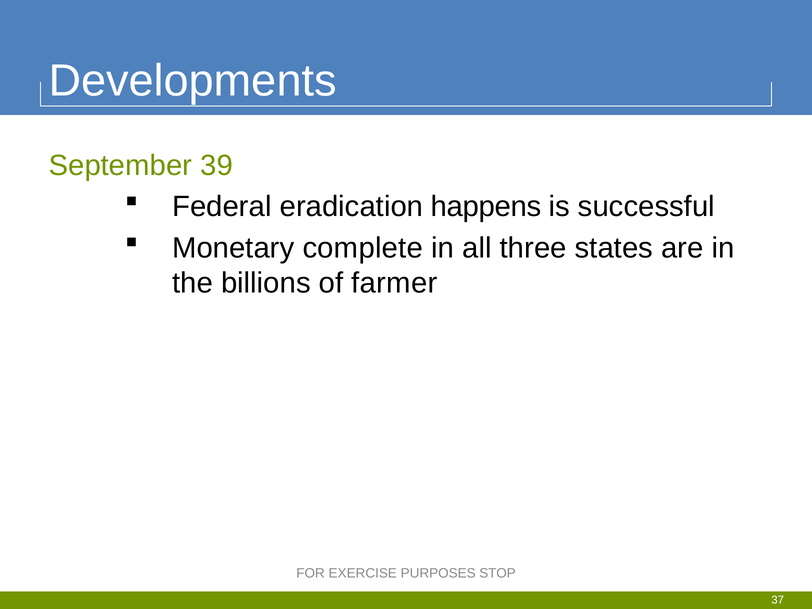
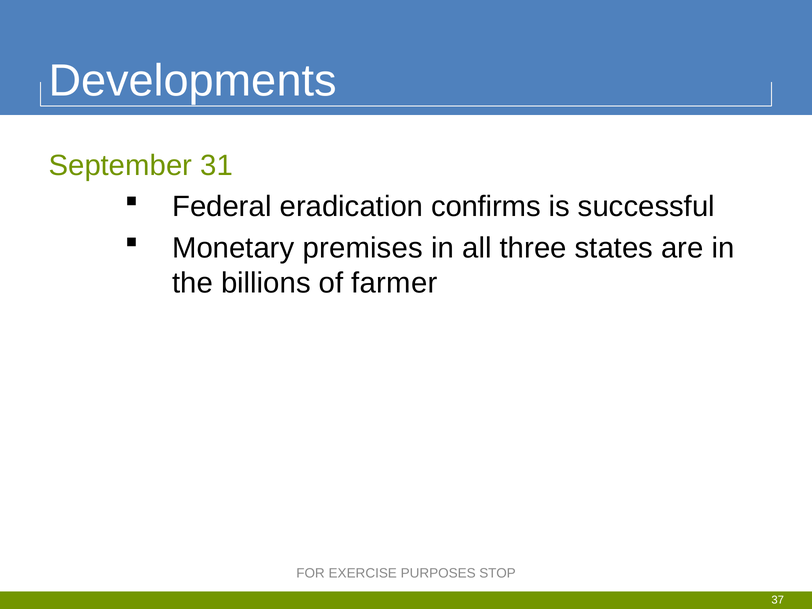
39: 39 -> 31 (217, 166)
happens: happens -> confirms (486, 207)
complete: complete -> premises (363, 248)
